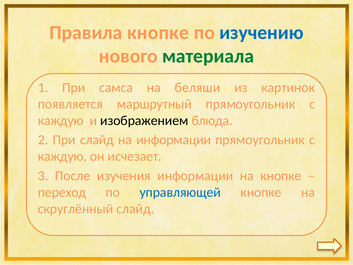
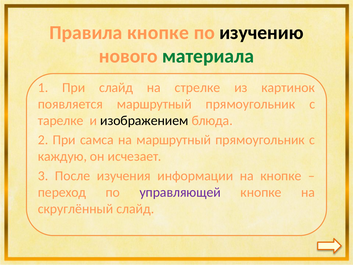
изучению colour: blue -> black (261, 33)
При самса: самса -> слайд (116, 87)
беляши: беляши -> стрелке (197, 87)
каждую: каждую -> тарелке (61, 120)
При слайд: слайд -> самса (97, 140)
на информации: информации -> маршрутный (174, 140)
управляющей colour: blue -> purple (180, 192)
